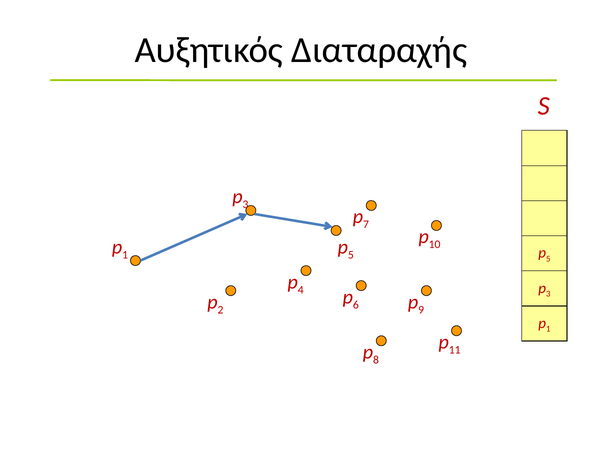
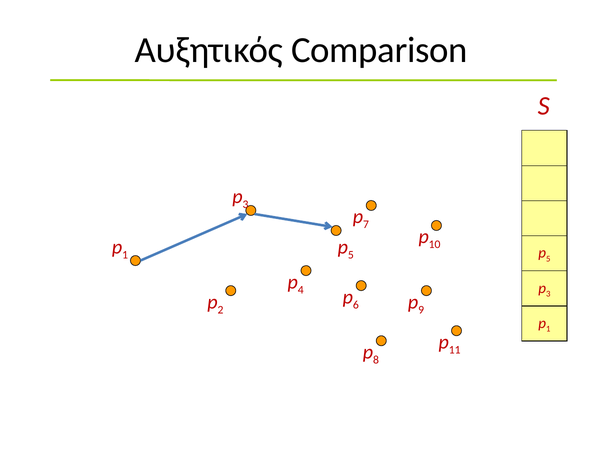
Διαταραχής: Διαταραχής -> Comparison (379, 50)
